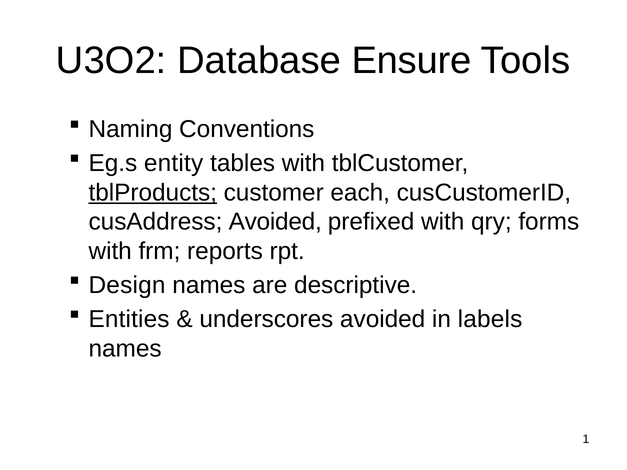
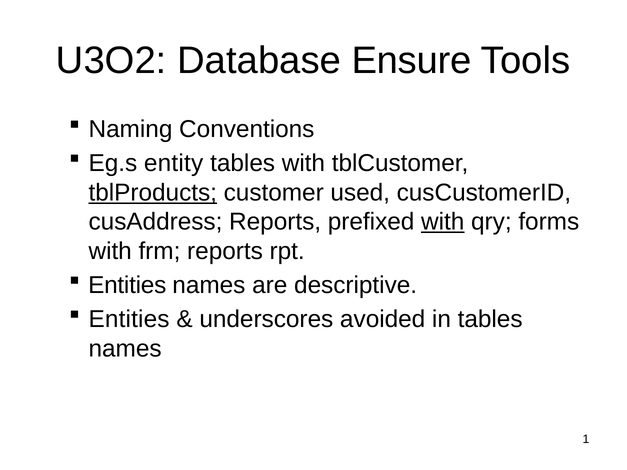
each: each -> used (360, 193)
cusAddress Avoided: Avoided -> Reports (275, 222)
with underline: none -> present (443, 222)
Design: Design -> Entities (127, 285)
in labels: labels -> tables (490, 320)
